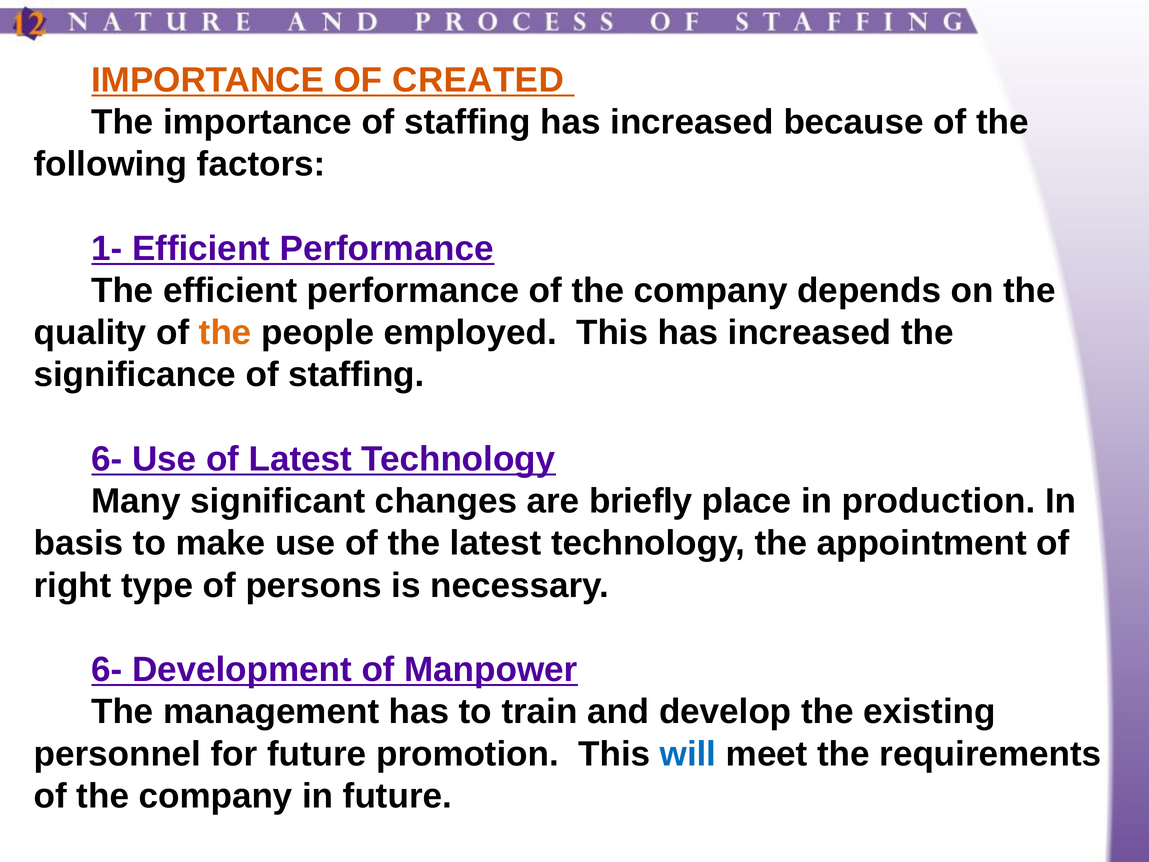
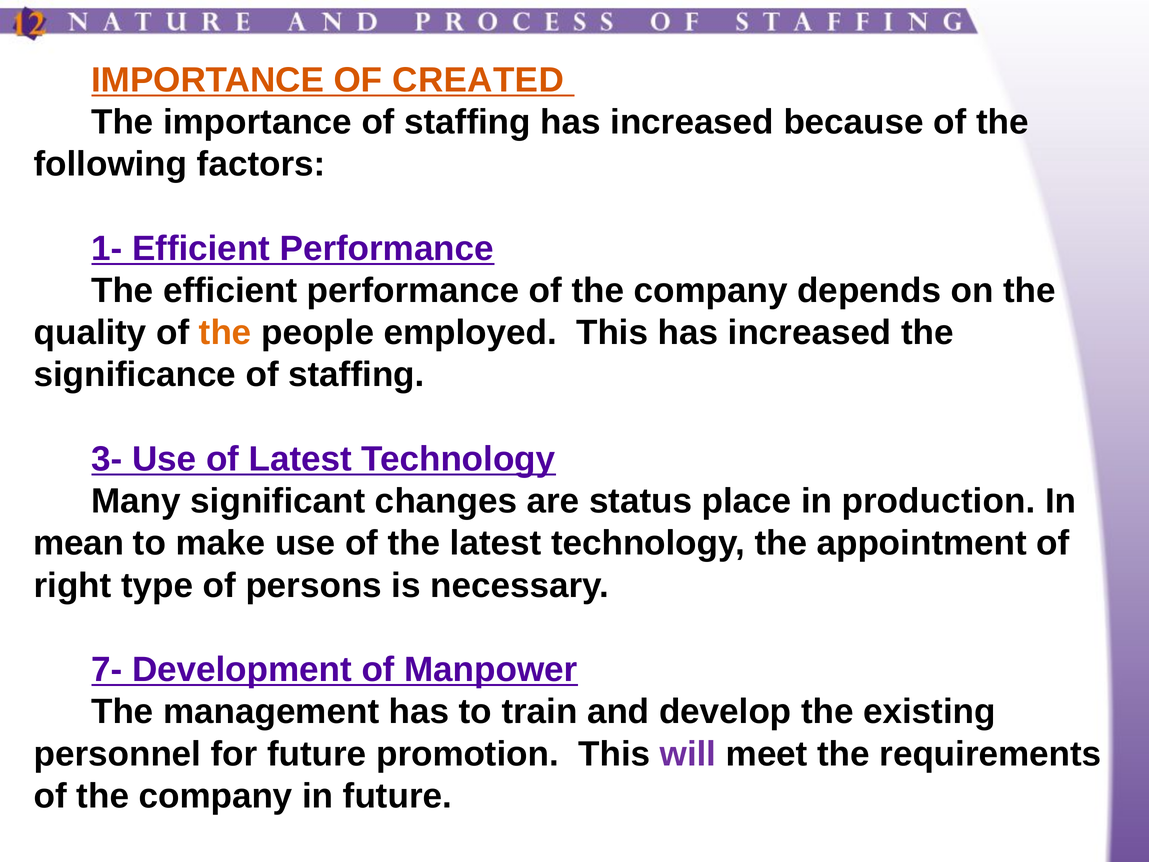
6-: 6- -> 3- (107, 459)
briefly: briefly -> status (641, 501)
basis: basis -> mean (79, 543)
6-: 6- -> 7- (107, 670)
will colour: blue -> purple (688, 754)
